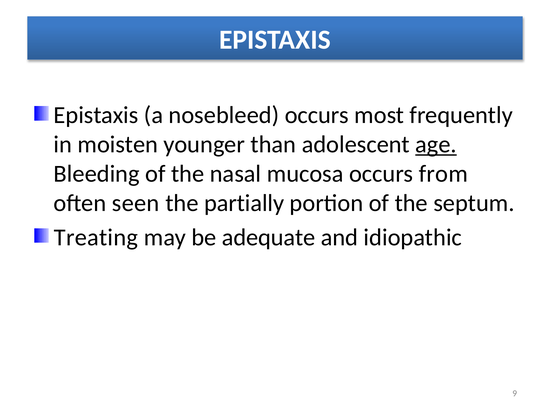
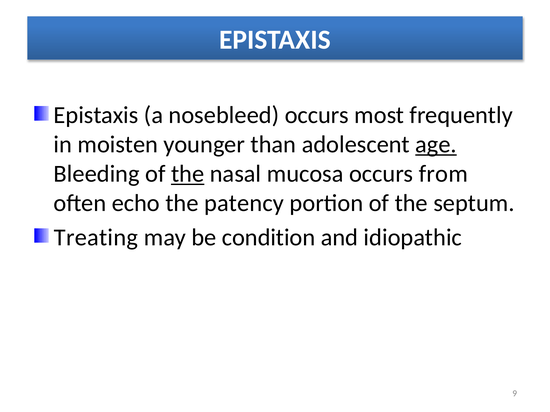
the underline: none -> present (188, 174)
seen: seen -> echo (136, 203)
partially: partially -> patency (244, 203)
adequate: adequate -> condition (269, 238)
